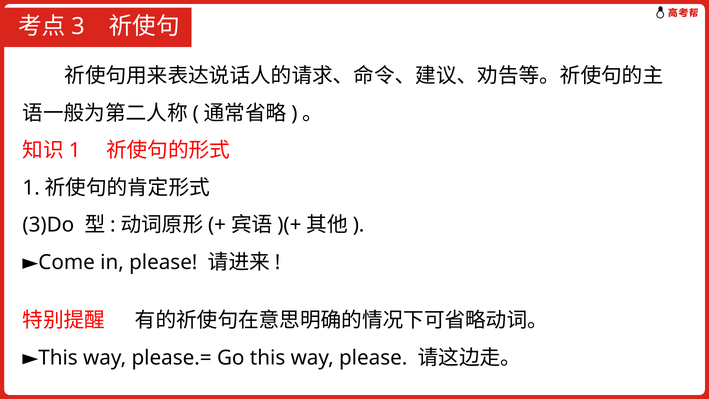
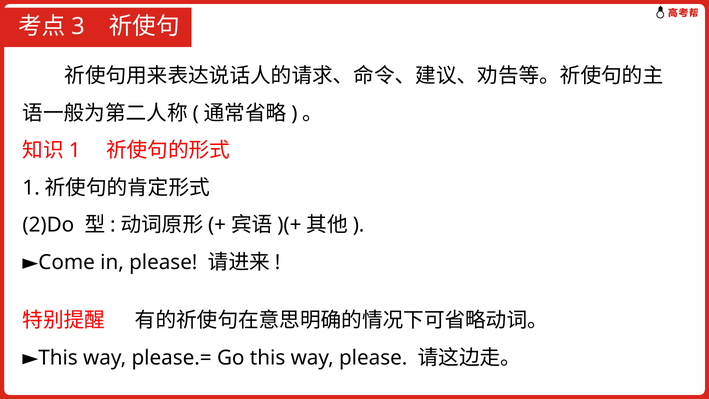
3)Do: 3)Do -> 2)Do (48, 225)
